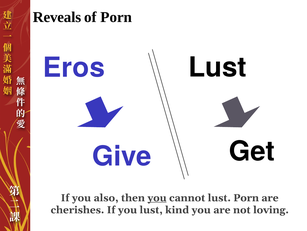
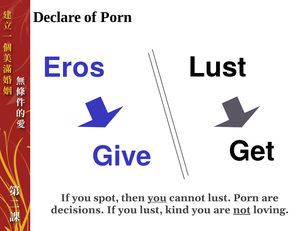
Reveals: Reveals -> Declare (57, 17)
also: also -> spot (106, 197)
cherishes: cherishes -> decisions (77, 209)
not underline: none -> present (242, 209)
